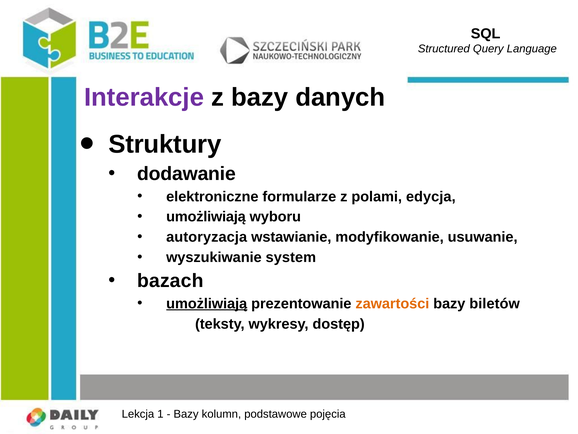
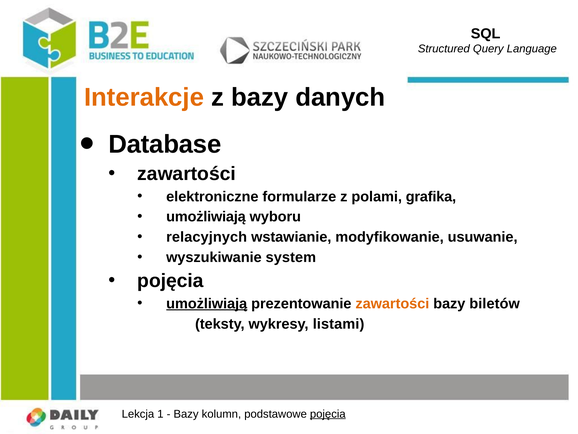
Interakcje colour: purple -> orange (144, 97)
Struktury: Struktury -> Database (165, 144)
dodawanie: dodawanie -> zawartości (187, 174)
edycja: edycja -> grafika (431, 196)
autoryzacja: autoryzacja -> relacyjnych (207, 237)
bazach: bazach -> pojęcia (170, 281)
dostęp: dostęp -> listami (339, 324)
pojęcia underline: none -> present (328, 413)
